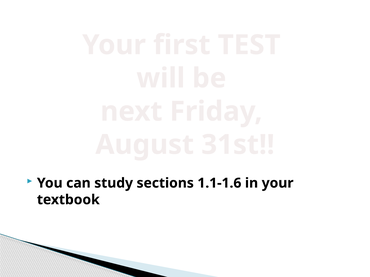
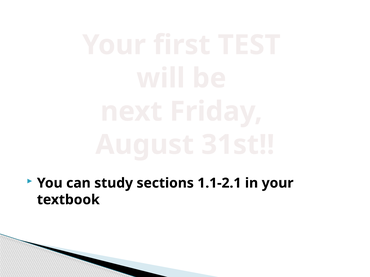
1.1-1.6: 1.1-1.6 -> 1.1-2.1 (219, 183)
